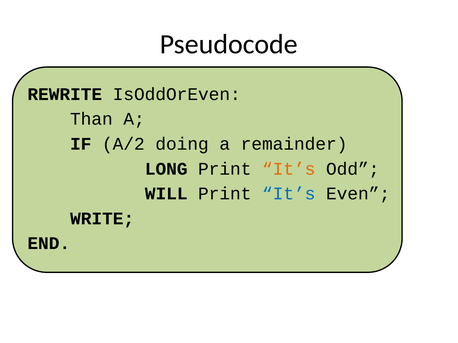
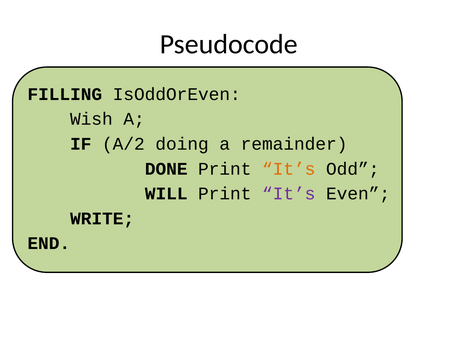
REWRITE: REWRITE -> FILLING (65, 94)
Than: Than -> Wish (91, 119)
LONG: LONG -> DONE (166, 169)
It’s colour: blue -> purple (289, 194)
